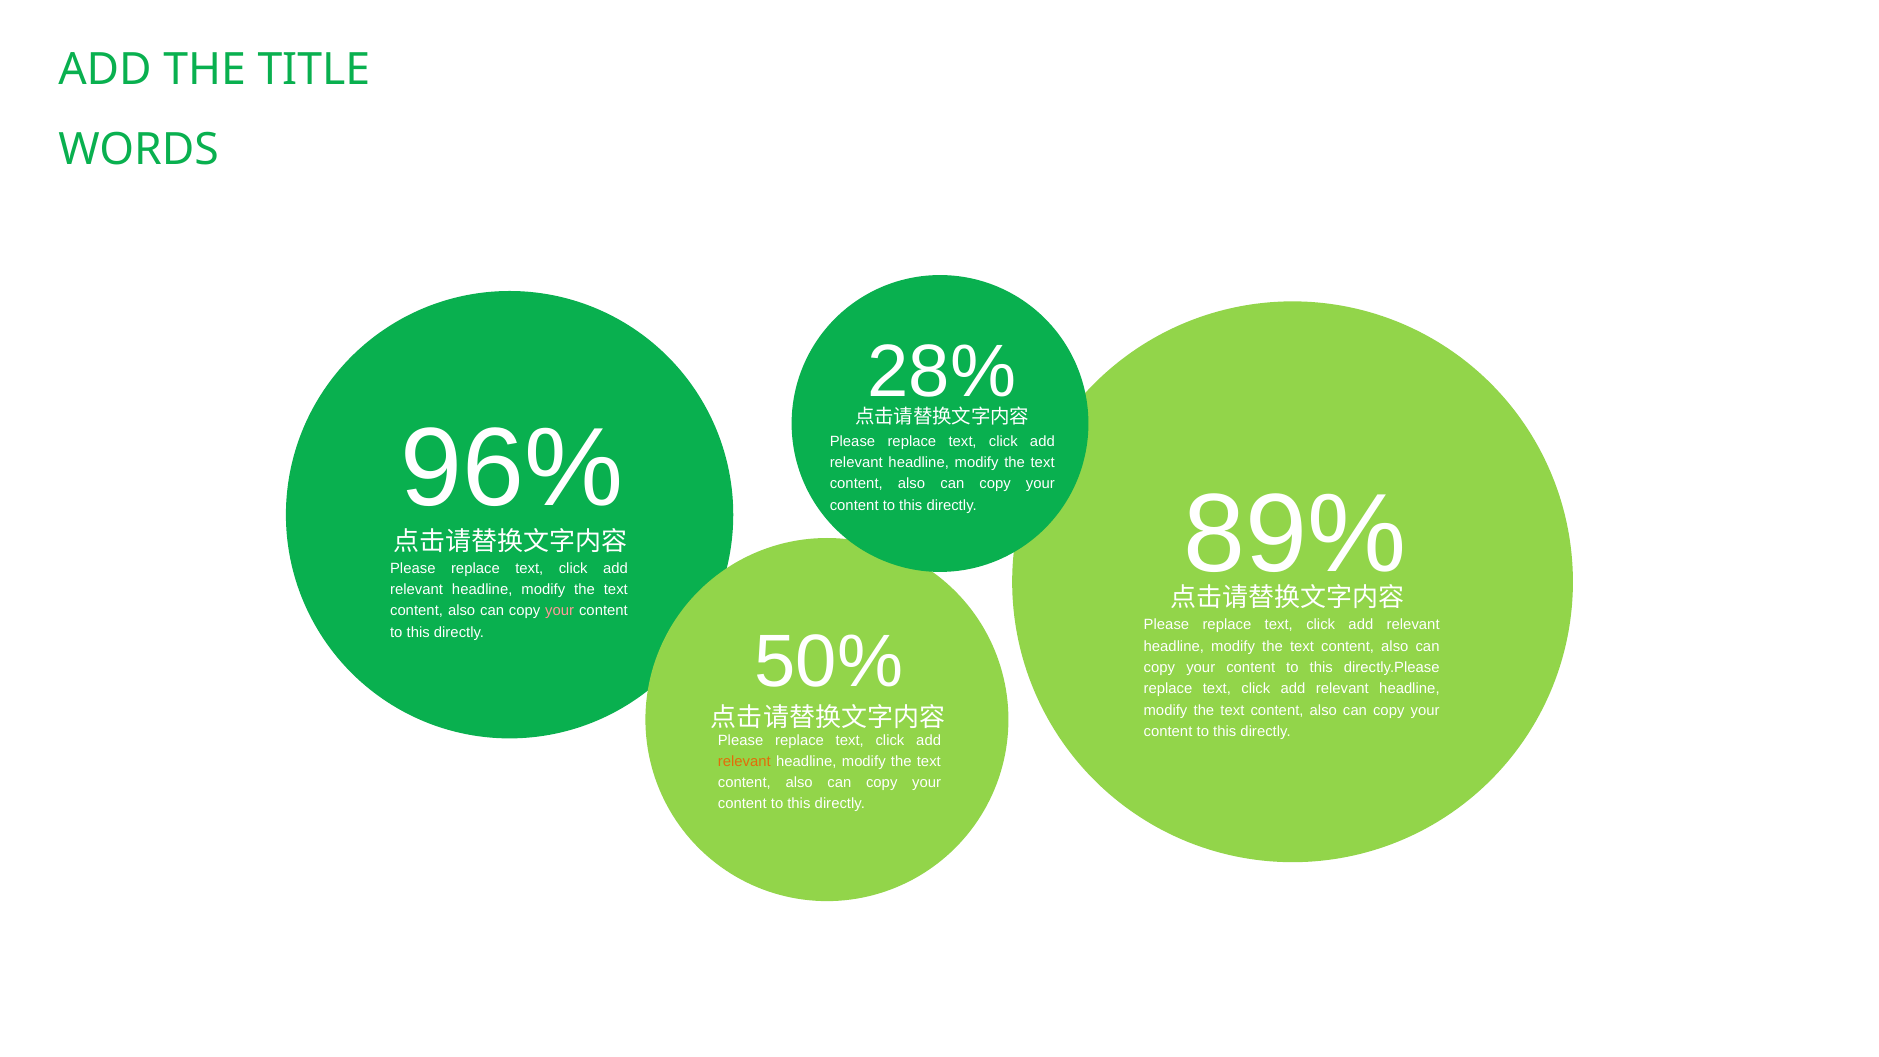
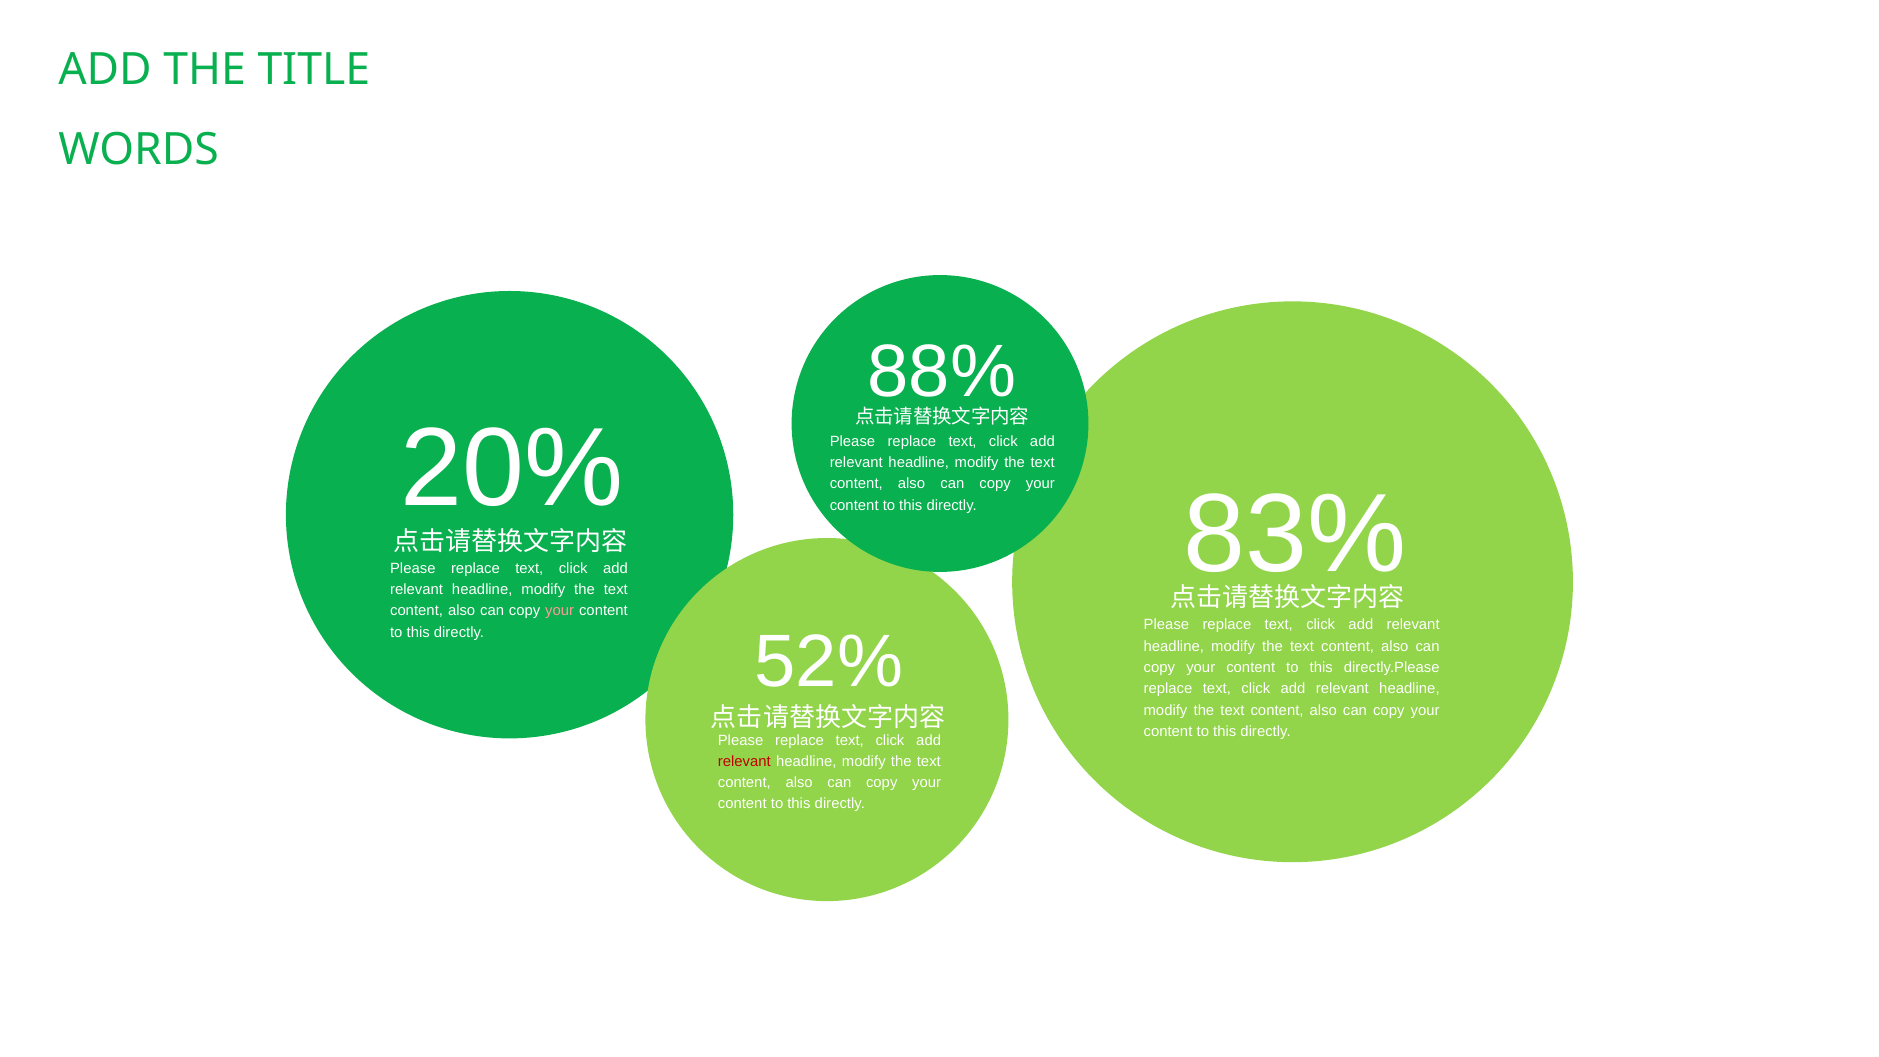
28%: 28% -> 88% (942, 372)
96%: 96% -> 20% (512, 469)
89%: 89% -> 83% (1295, 535)
50%: 50% -> 52% (829, 662)
relevant colour: orange -> red (744, 761)
